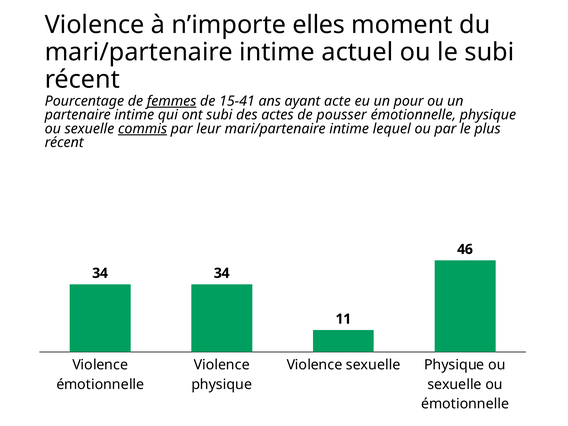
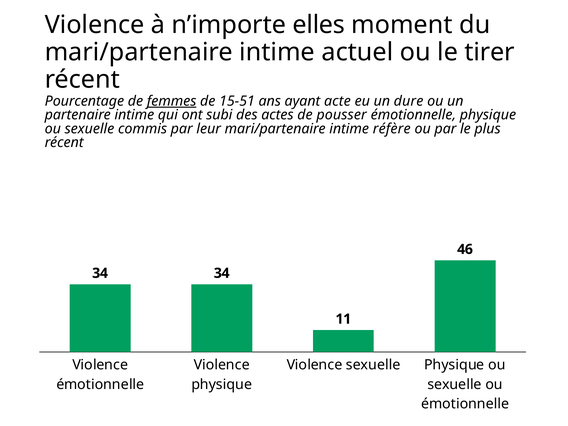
le subi: subi -> tirer (490, 52)
15-41: 15-41 -> 15-51 (237, 101)
pour: pour -> dure (409, 101)
commis underline: present -> none (143, 129)
lequel: lequel -> réfère (392, 129)
